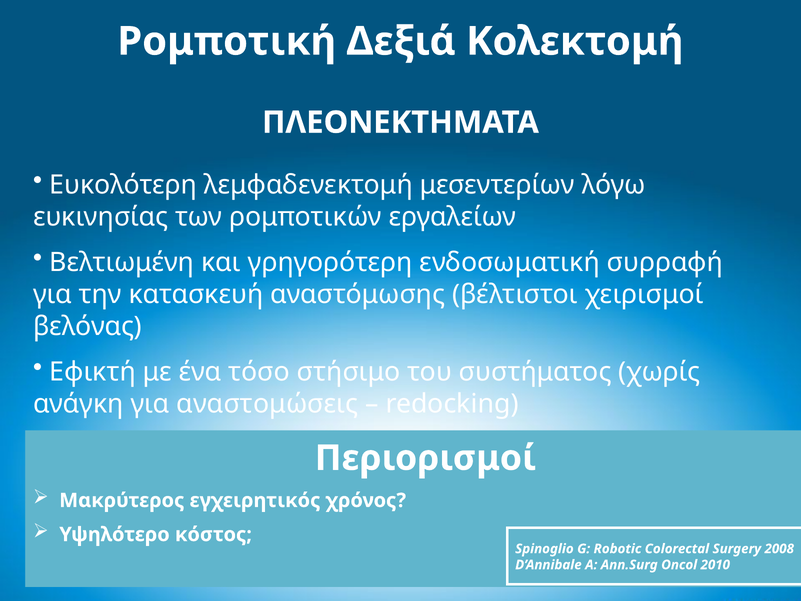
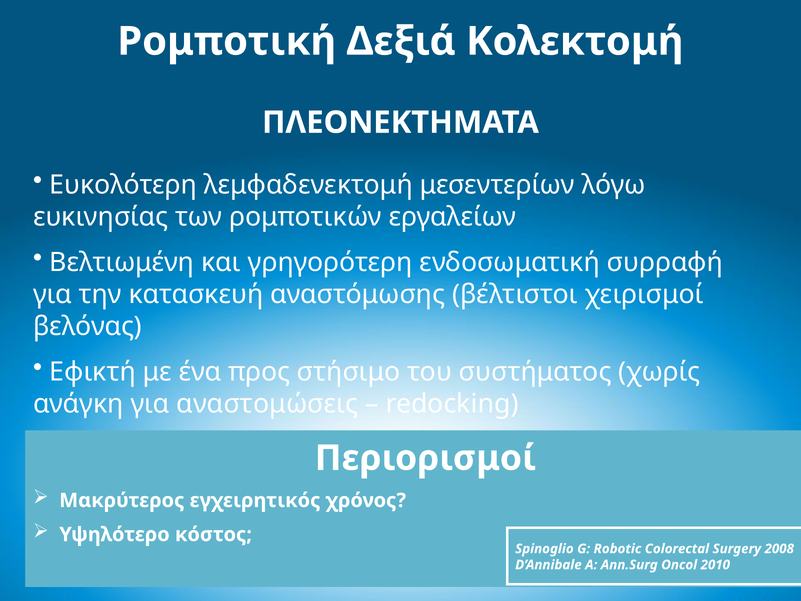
τόσο: τόσο -> προς (259, 372)
